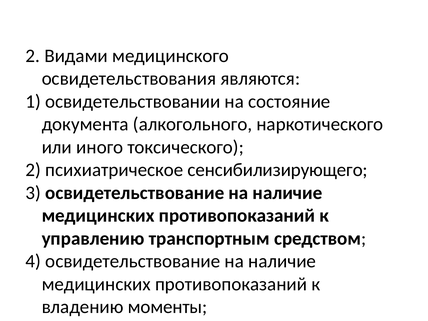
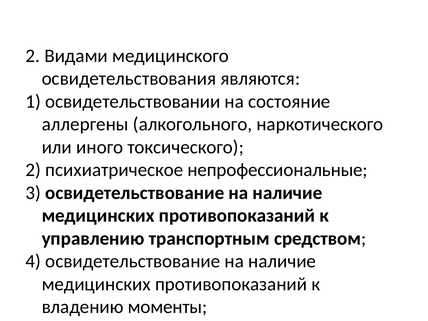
документа: документа -> аллергены (85, 124)
сенсибилизирующего: сенсибилизирующего -> непрофессиональные (278, 170)
